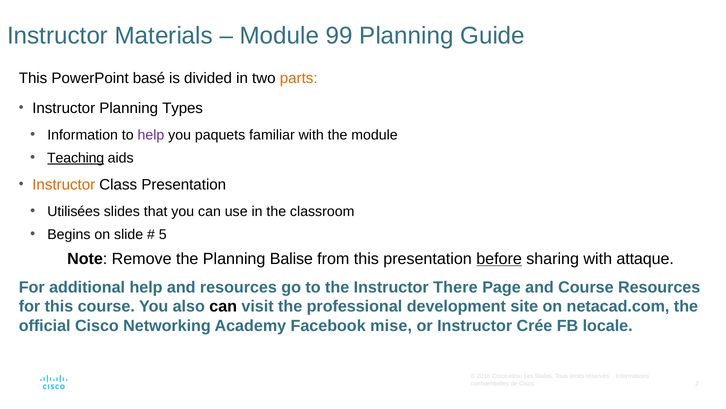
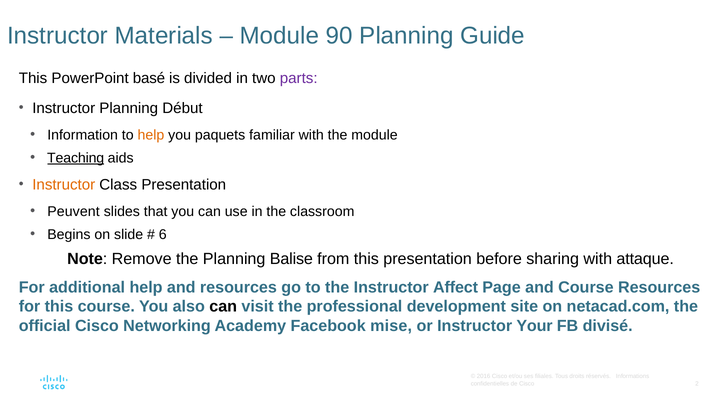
99: 99 -> 90 (339, 36)
parts colour: orange -> purple (299, 78)
Types: Types -> Début (182, 108)
help colour: purple -> orange (151, 135)
Utilisées: Utilisées -> Peuvent (74, 211)
5: 5 -> 6 (163, 234)
before underline: present -> none (499, 258)
There: There -> Affect (456, 287)
Crée: Crée -> Your (535, 326)
locale: locale -> divisé (608, 326)
